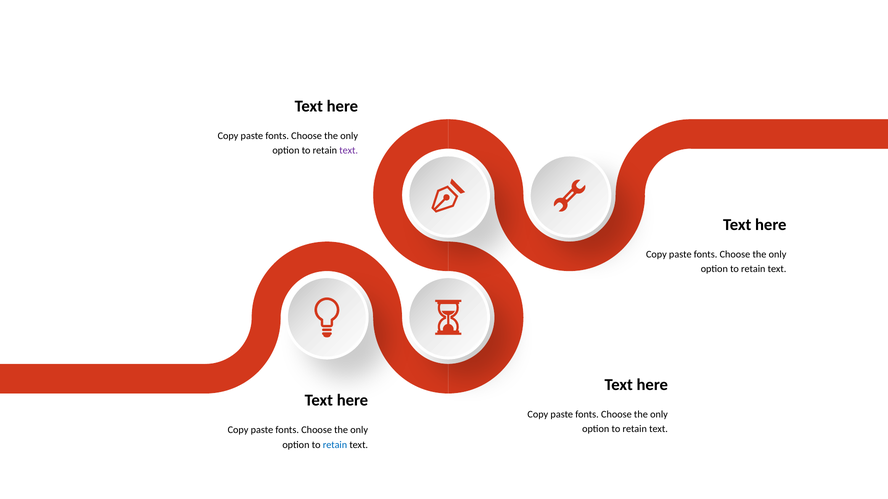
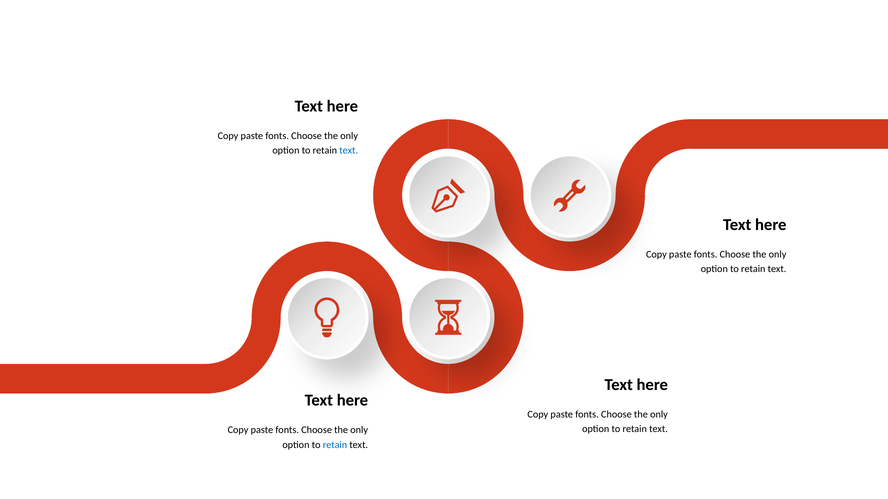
text colour: purple -> blue (349, 151)
